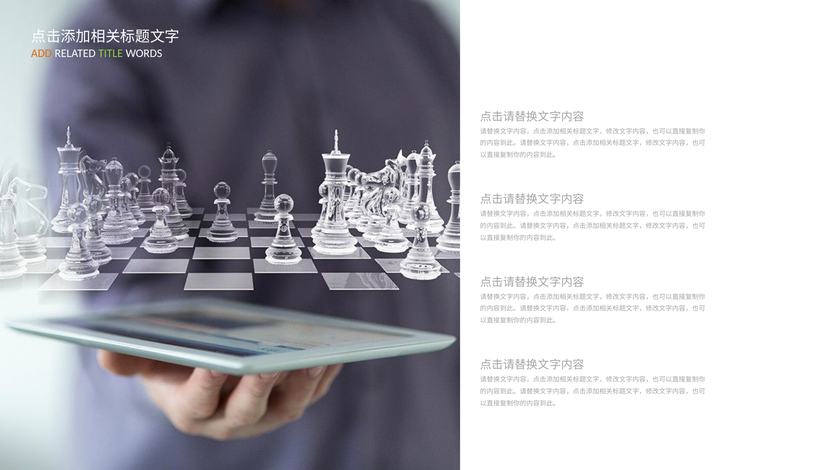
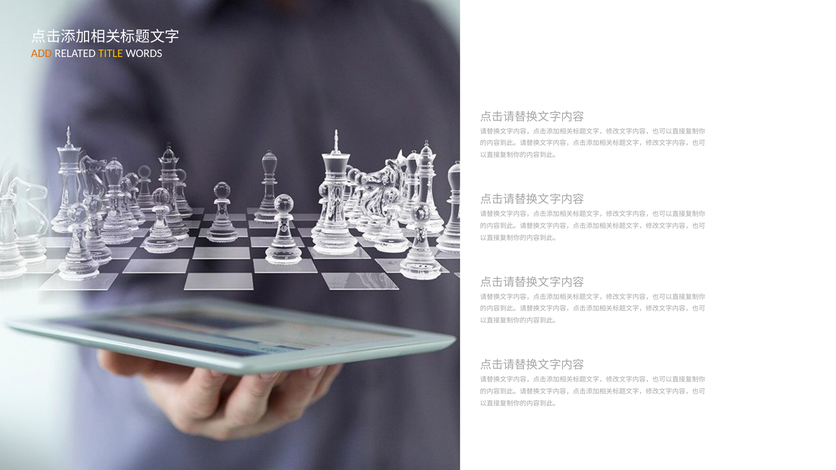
TITLE colour: light green -> yellow (111, 53)
